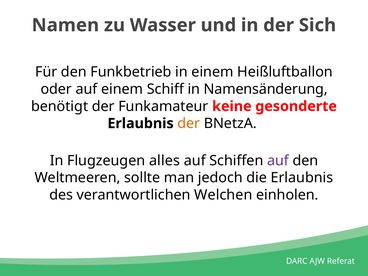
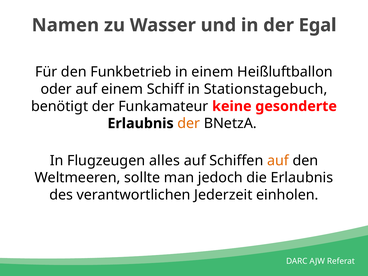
Sich: Sich -> Egal (318, 25)
Namensänderung: Namensänderung -> Stationstagebuch (266, 89)
auf colour: purple -> orange (278, 161)
Welchen: Welchen -> Jederzeit (223, 195)
